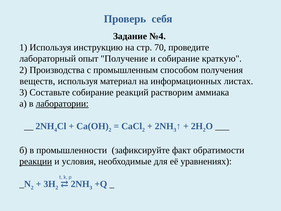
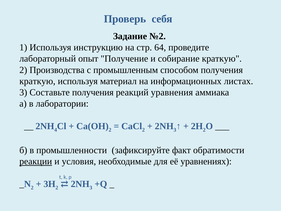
№4: №4 -> №2 (158, 36)
70: 70 -> 64 (160, 47)
веществ: веществ -> краткую (37, 81)
Составьте собирание: собирание -> получения (93, 92)
растворим: растворим -> уравнения (172, 92)
лаборатории underline: present -> none (62, 104)
